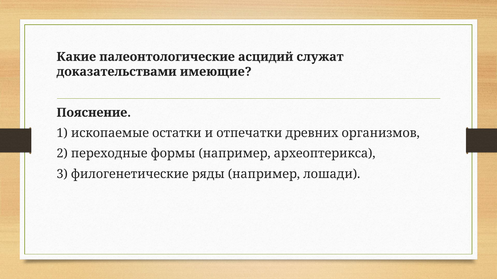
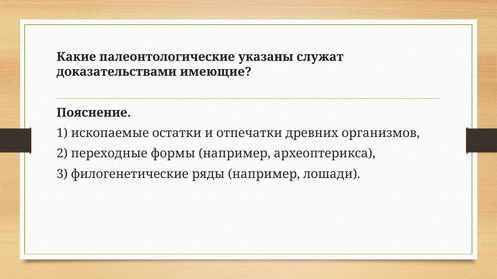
асцидий: асцидий -> указаны (266, 57)
